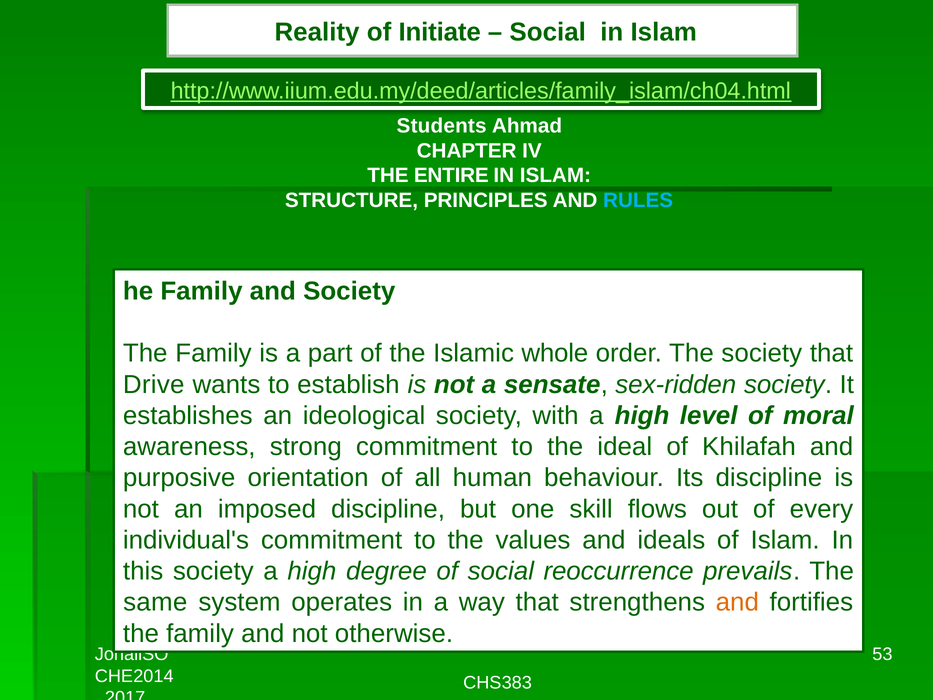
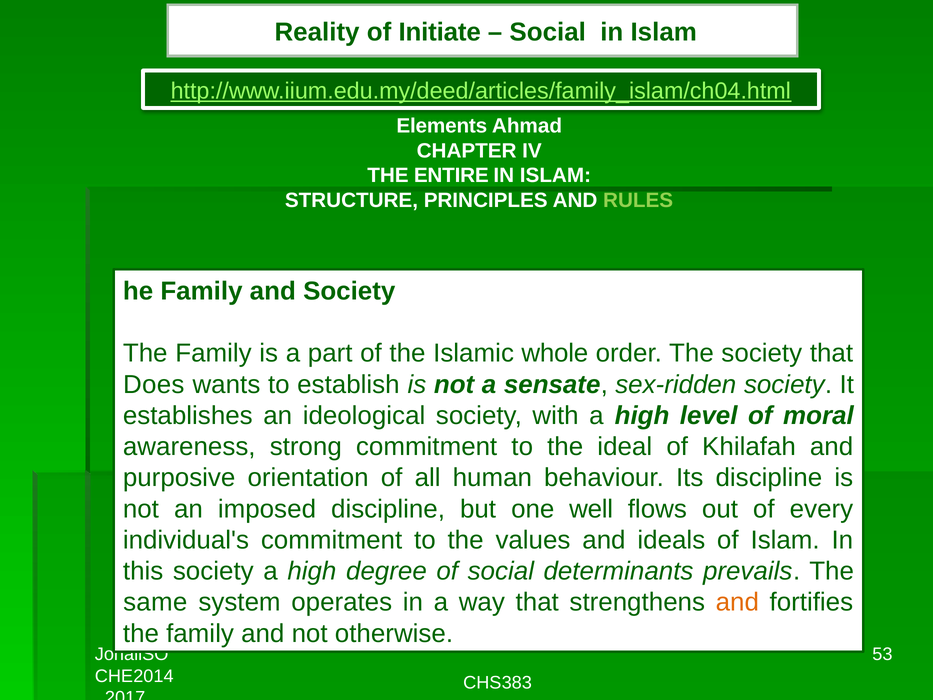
Students: Students -> Elements (442, 126)
RULES colour: light blue -> light green (638, 200)
Drive: Drive -> Does (154, 384)
skill: skill -> well (591, 509)
reoccurrence: reoccurrence -> determinants (618, 571)
